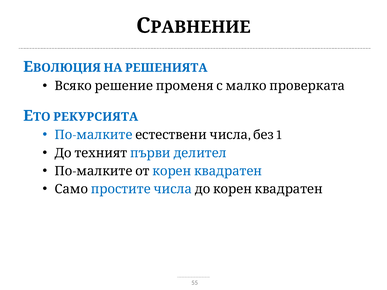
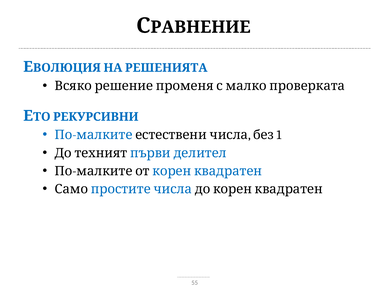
РЕКУРСИЯТА: РЕКУРСИЯТА -> РЕКУРСИВНИ (96, 117)
